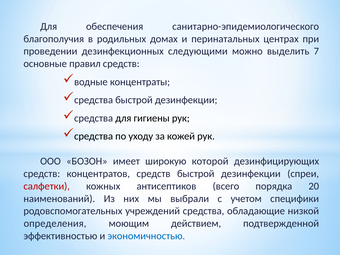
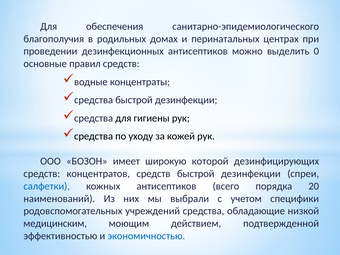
дезинфекционных следующими: следующими -> антисептиков (198, 51)
7: 7 -> 0 (316, 51)
салфетки colour: red -> blue (47, 186)
определения: определения -> медицинским (55, 224)
